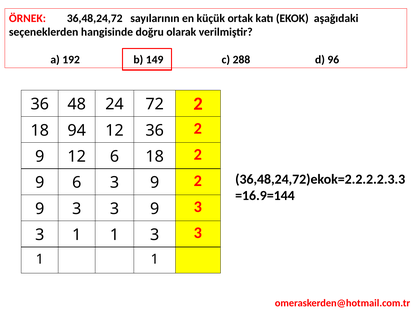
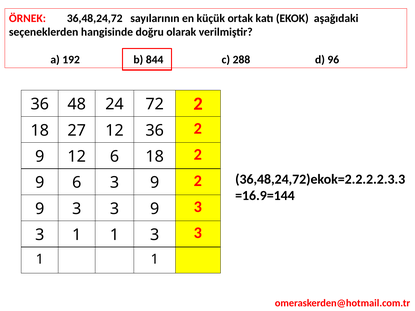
149: 149 -> 844 (155, 60)
94: 94 -> 27 (77, 130)
